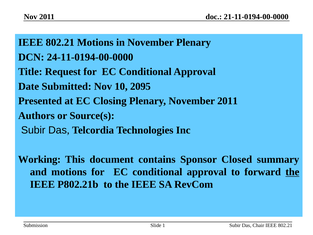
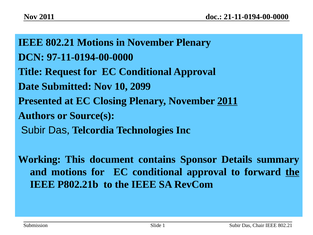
24-11-0194-00-0000: 24-11-0194-00-0000 -> 97-11-0194-00-0000 (90, 57)
2095: 2095 -> 2099 (140, 86)
2011 underline: none -> present (228, 101)
Closed: Closed -> Details (237, 159)
